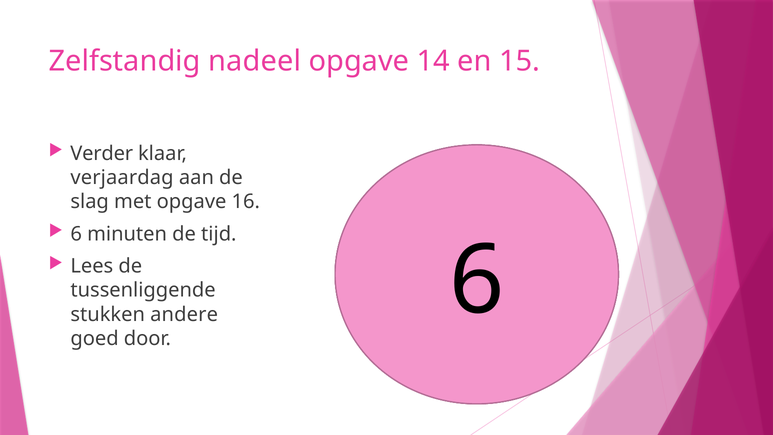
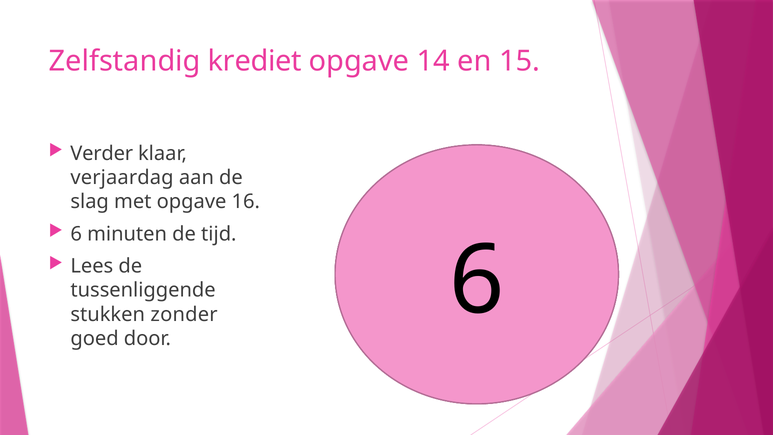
nadeel: nadeel -> krediet (255, 61)
andere: andere -> zonder (184, 314)
